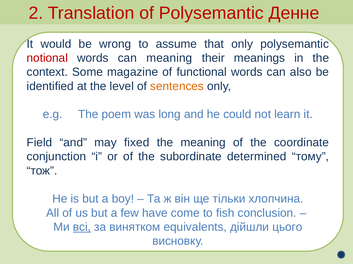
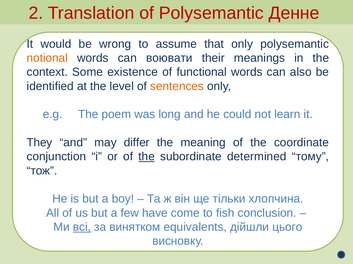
notional colour: red -> orange (47, 58)
can meaning: meaning -> воювати (169, 58)
magazine: magazine -> existence (133, 72)
Field: Field -> They (39, 143)
fixed: fixed -> differ (137, 143)
the underline: none -> present (147, 157)
